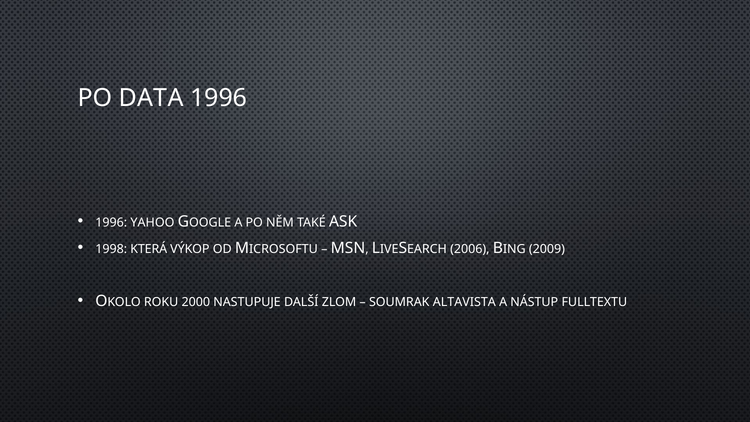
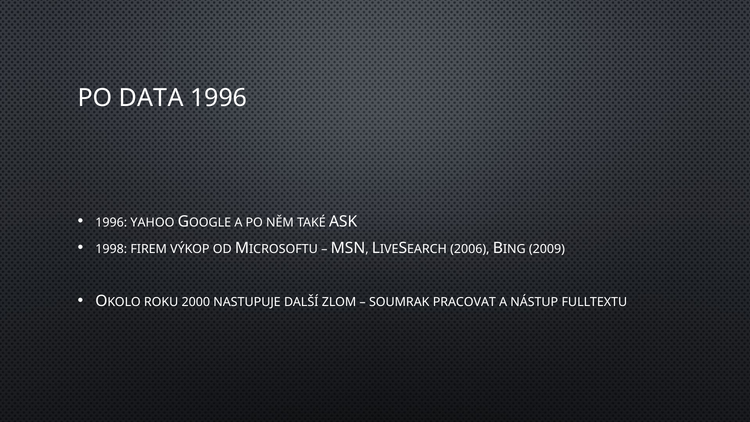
KTERÁ: KTERÁ -> FIREM (149, 249)
ALTAVISTA: ALTAVISTA -> PRACOVAT (464, 302)
